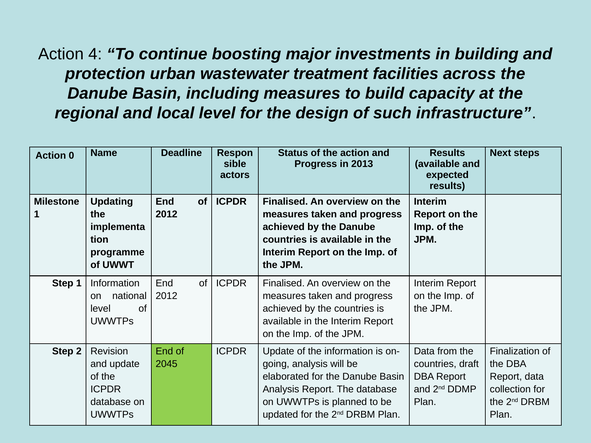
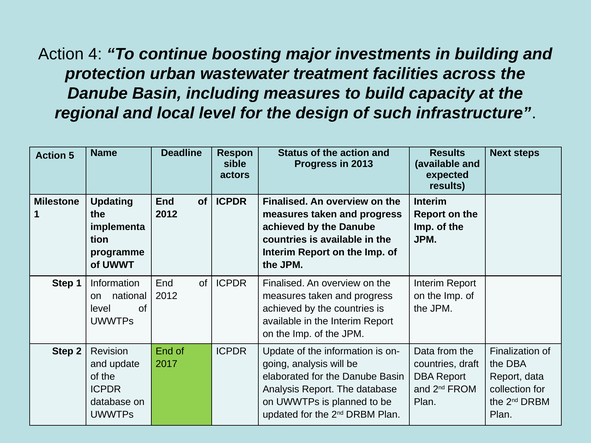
0: 0 -> 5 (71, 156)
2045: 2045 -> 2017 (167, 364)
2nd DDMP: DDMP -> FROM (462, 389)
